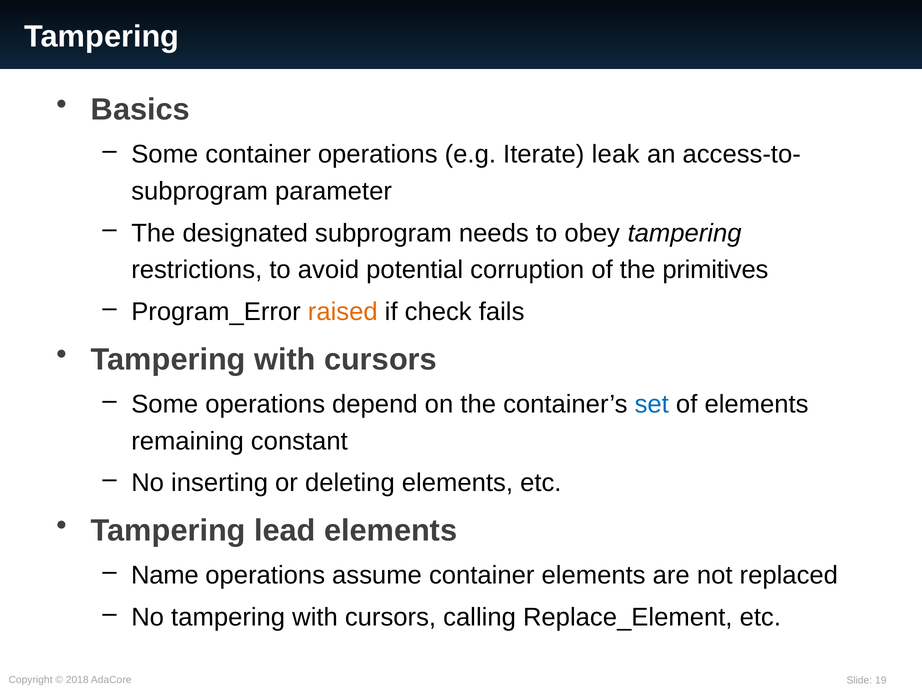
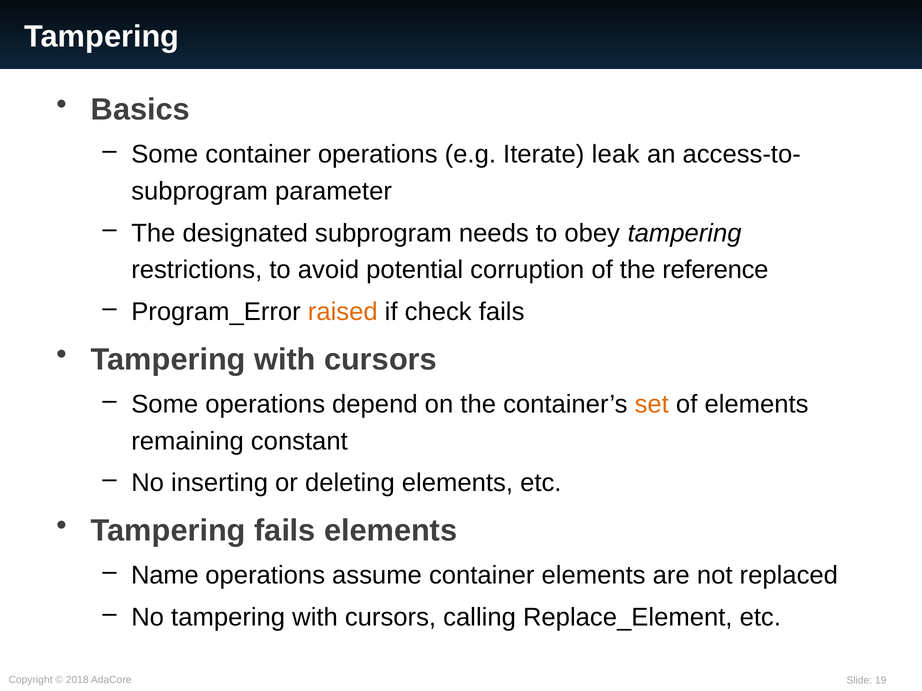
primitives: primitives -> reference (715, 270)
set colour: blue -> orange (652, 405)
Tampering lead: lead -> fails (285, 531)
